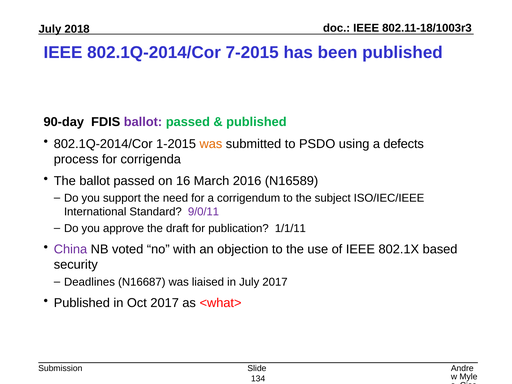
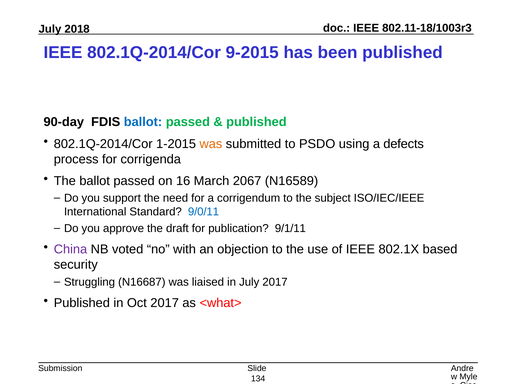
7-2015: 7-2015 -> 9-2015 (252, 52)
ballot colour: purple -> blue (143, 122)
2016: 2016 -> 2067 (247, 181)
9/0/11 colour: purple -> blue (203, 212)
1/1/11: 1/1/11 -> 9/1/11 (290, 228)
Deadlines: Deadlines -> Struggling (90, 282)
